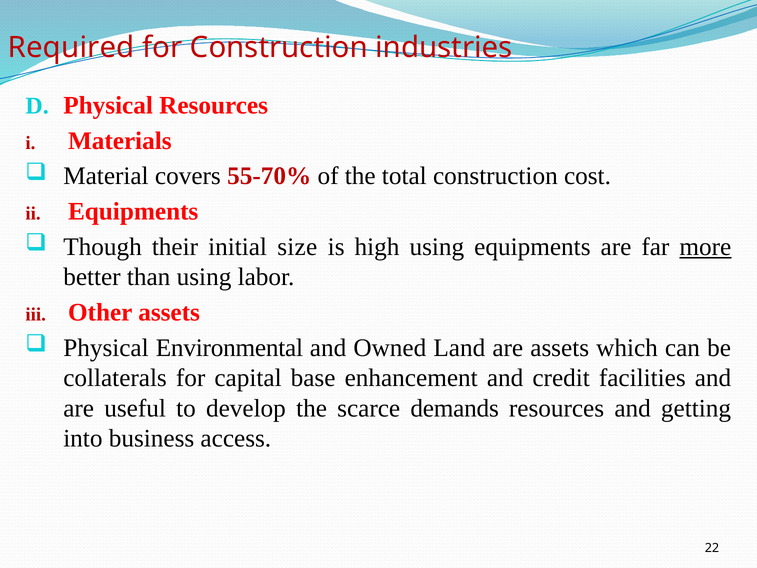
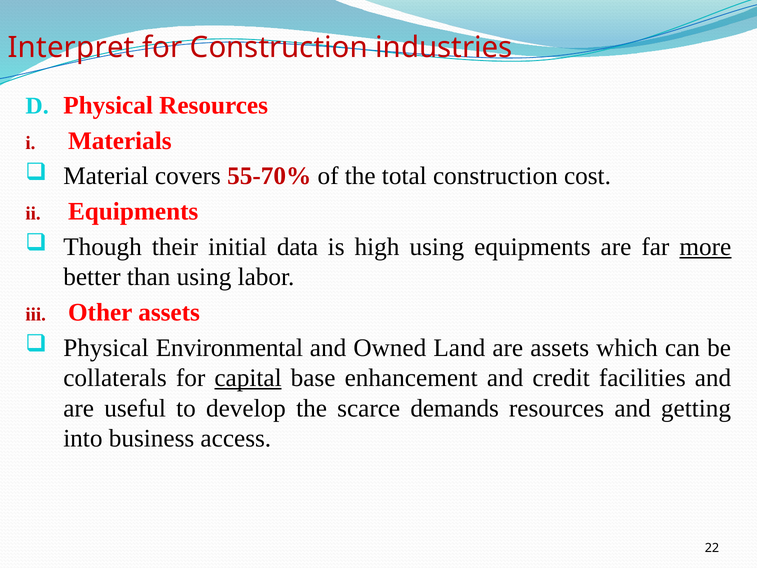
Required: Required -> Interpret (71, 47)
size: size -> data (298, 247)
capital underline: none -> present (248, 378)
